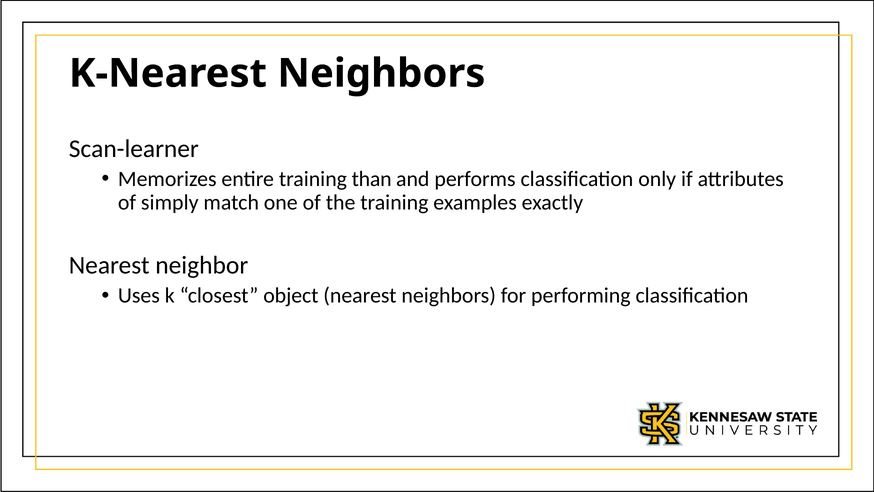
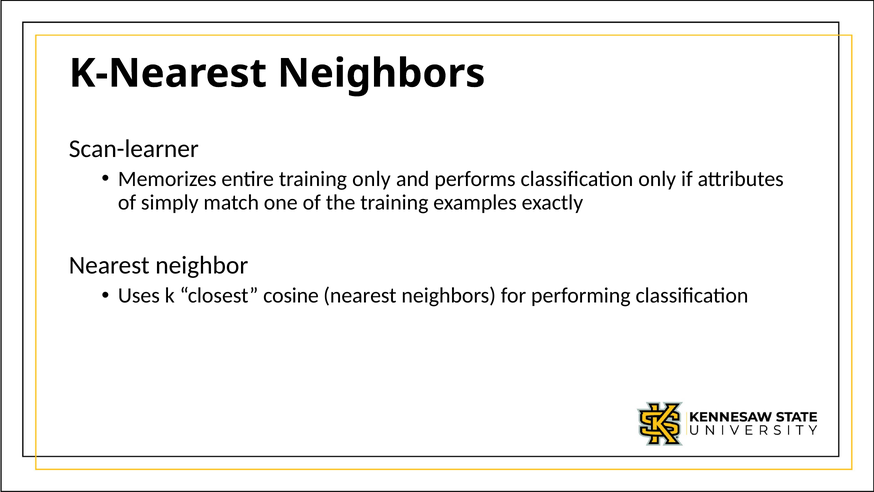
training than: than -> only (371, 179)
object: object -> cosine (291, 295)
